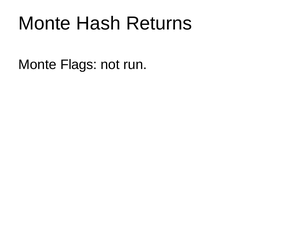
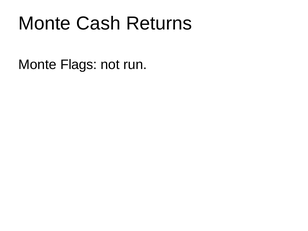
Hash: Hash -> Cash (98, 23)
